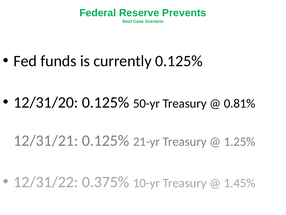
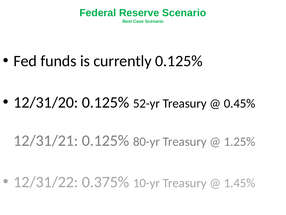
Reserve Prevents: Prevents -> Scenario (184, 13)
50-yr: 50-yr -> 52-yr (146, 103)
0.81%: 0.81% -> 0.45% (240, 103)
21-yr: 21-yr -> 80-yr (146, 141)
